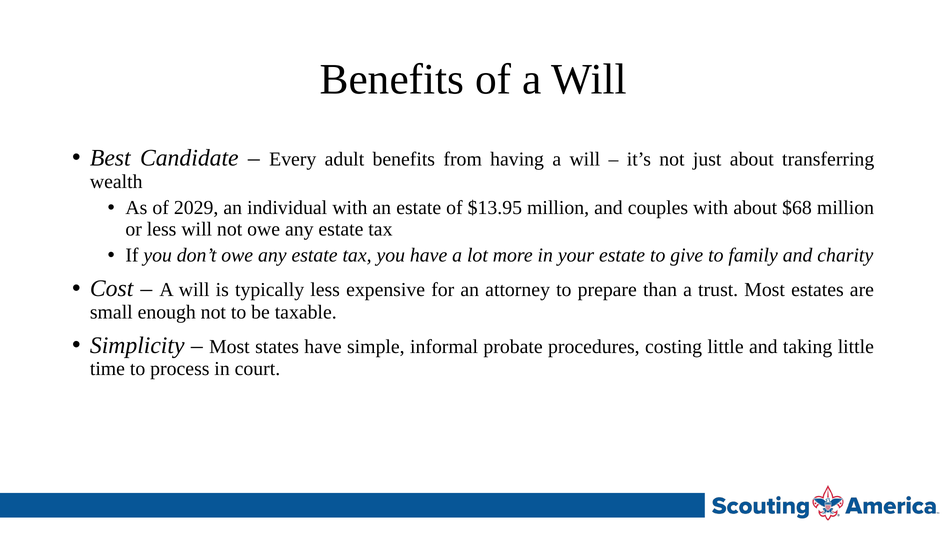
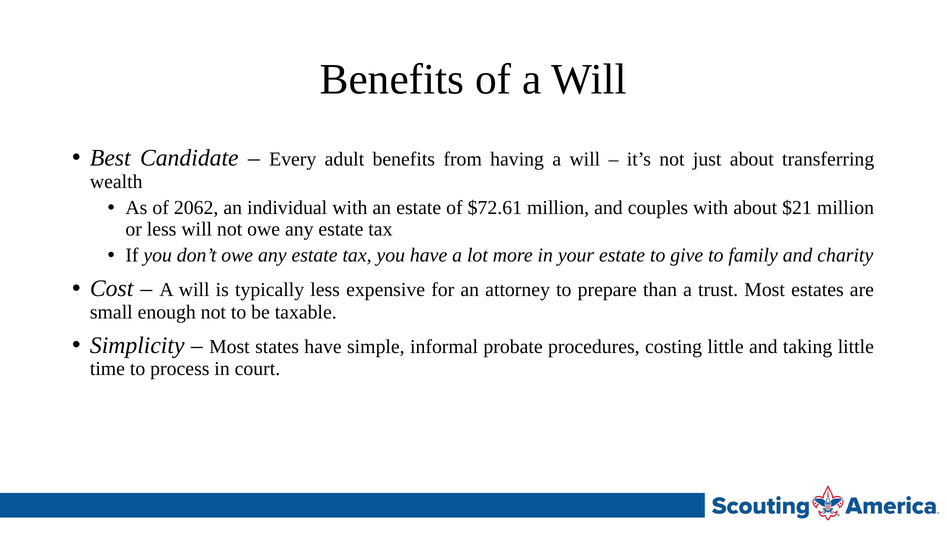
2029: 2029 -> 2062 (196, 208)
$13.95: $13.95 -> $72.61 (495, 208)
$68: $68 -> $21 (797, 208)
